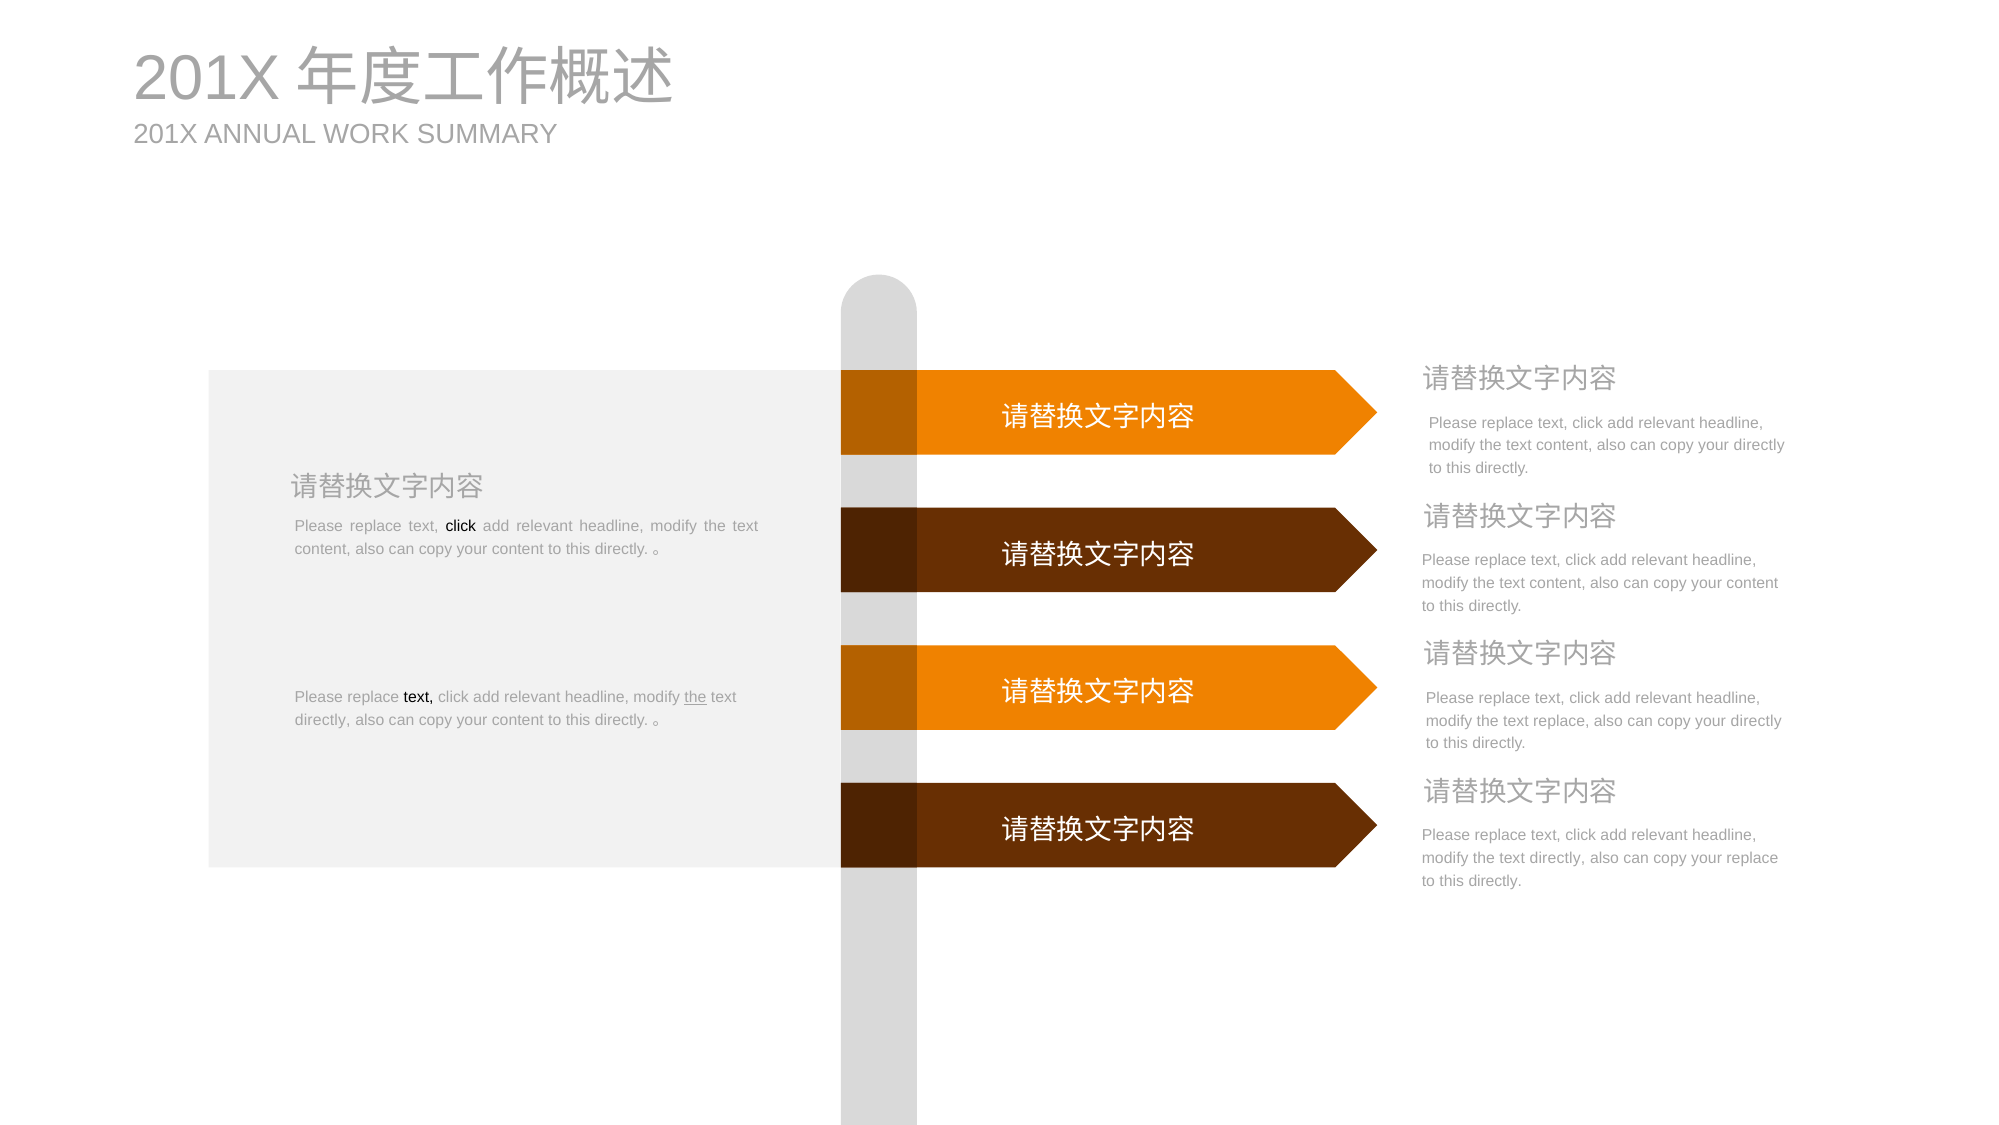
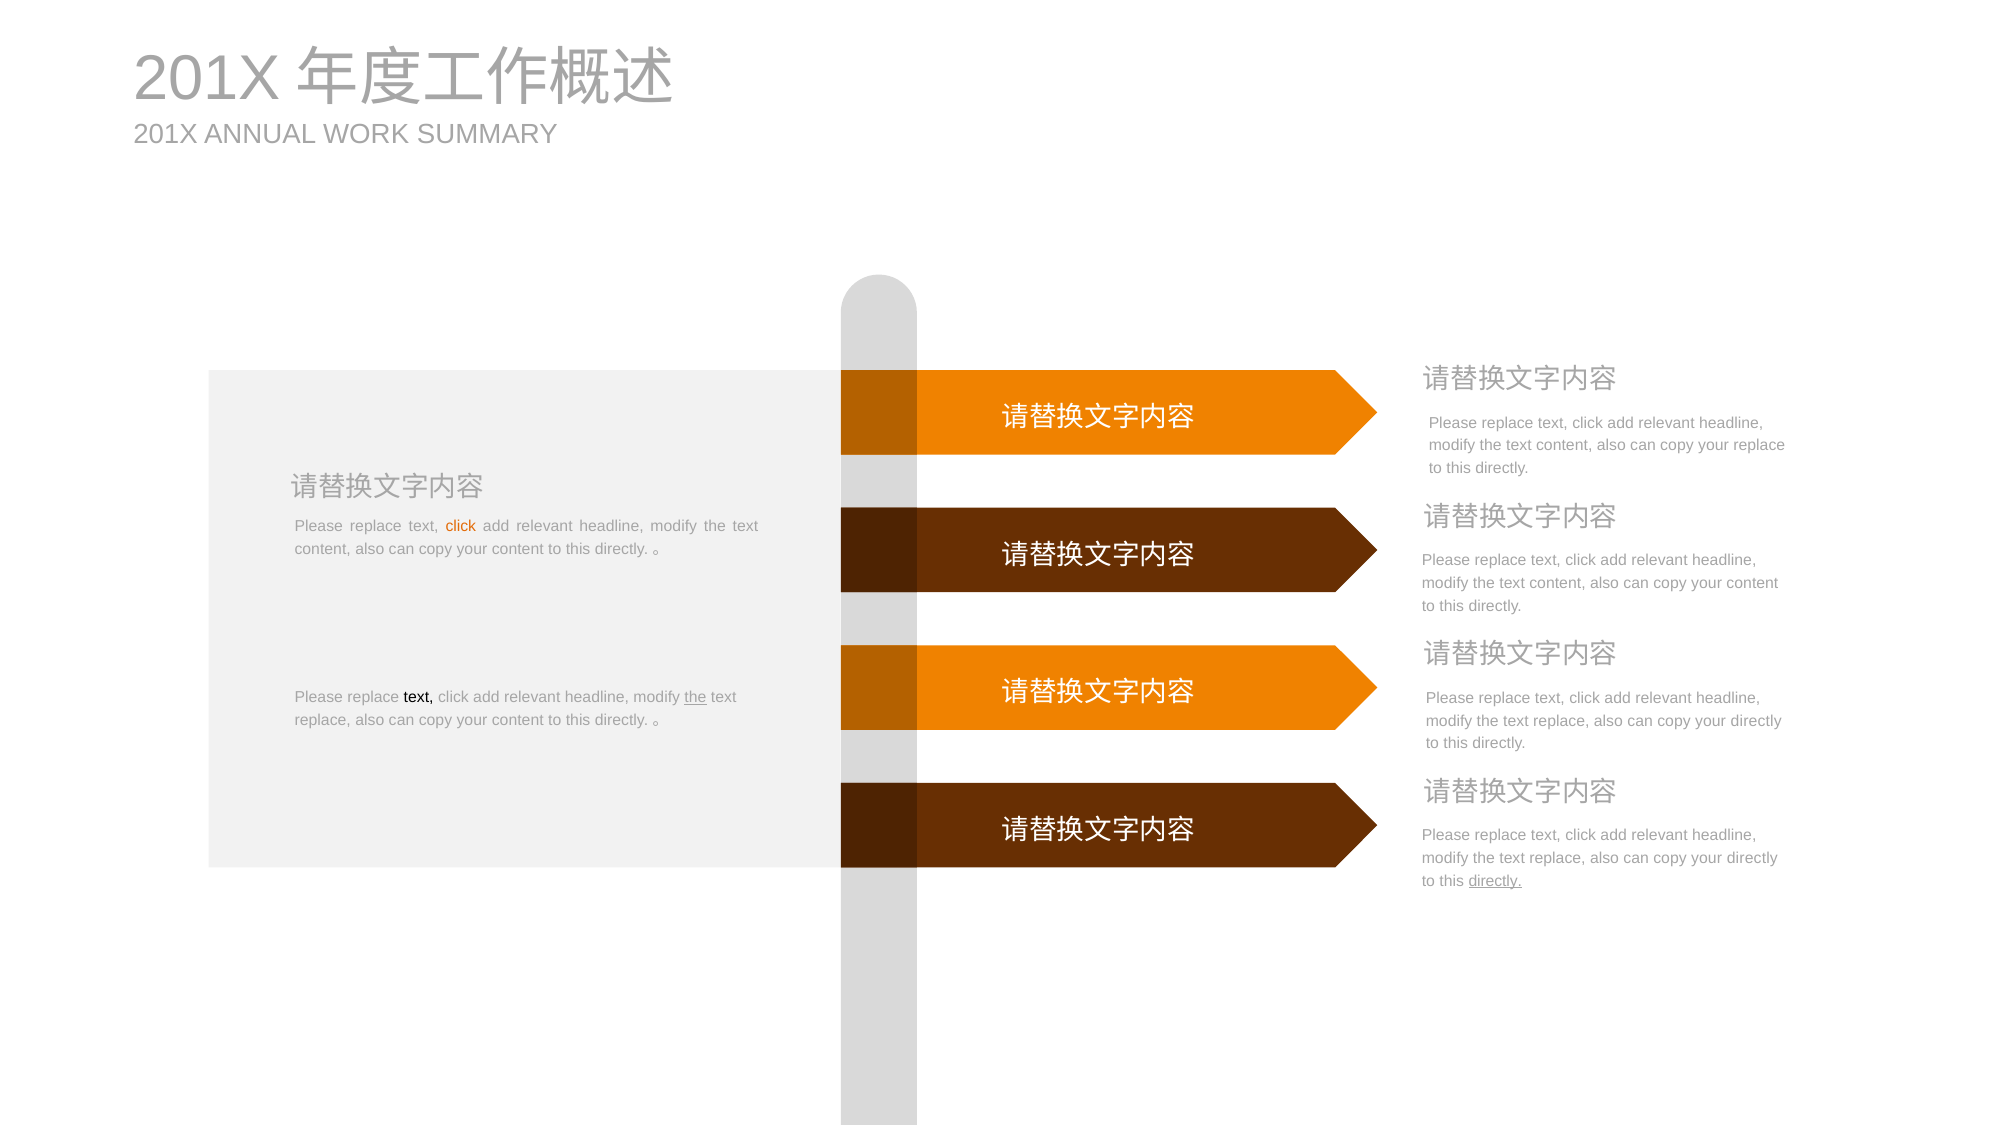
directly: directly -> replace (1759, 445)
click colour: black -> orange (461, 526)
directly: directly -> replace (323, 720)
directly: directly -> replace (1557, 858)
replace: replace -> directly (1752, 858)
directly underline: none -> present (1495, 881)
